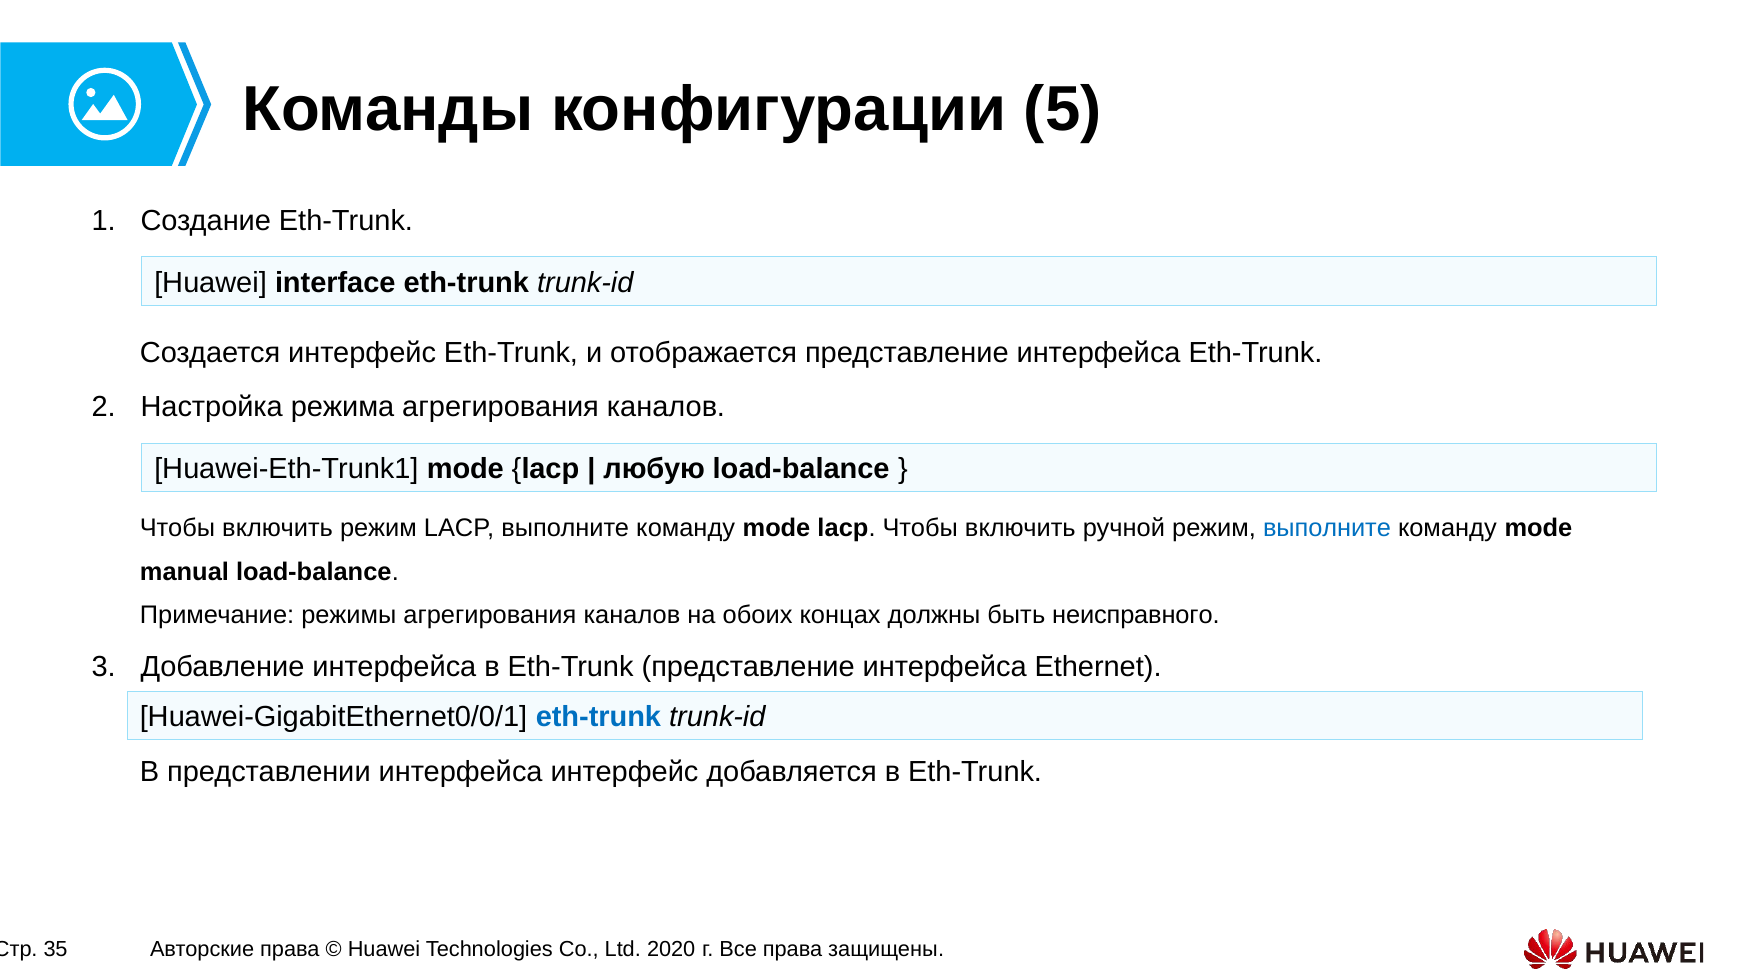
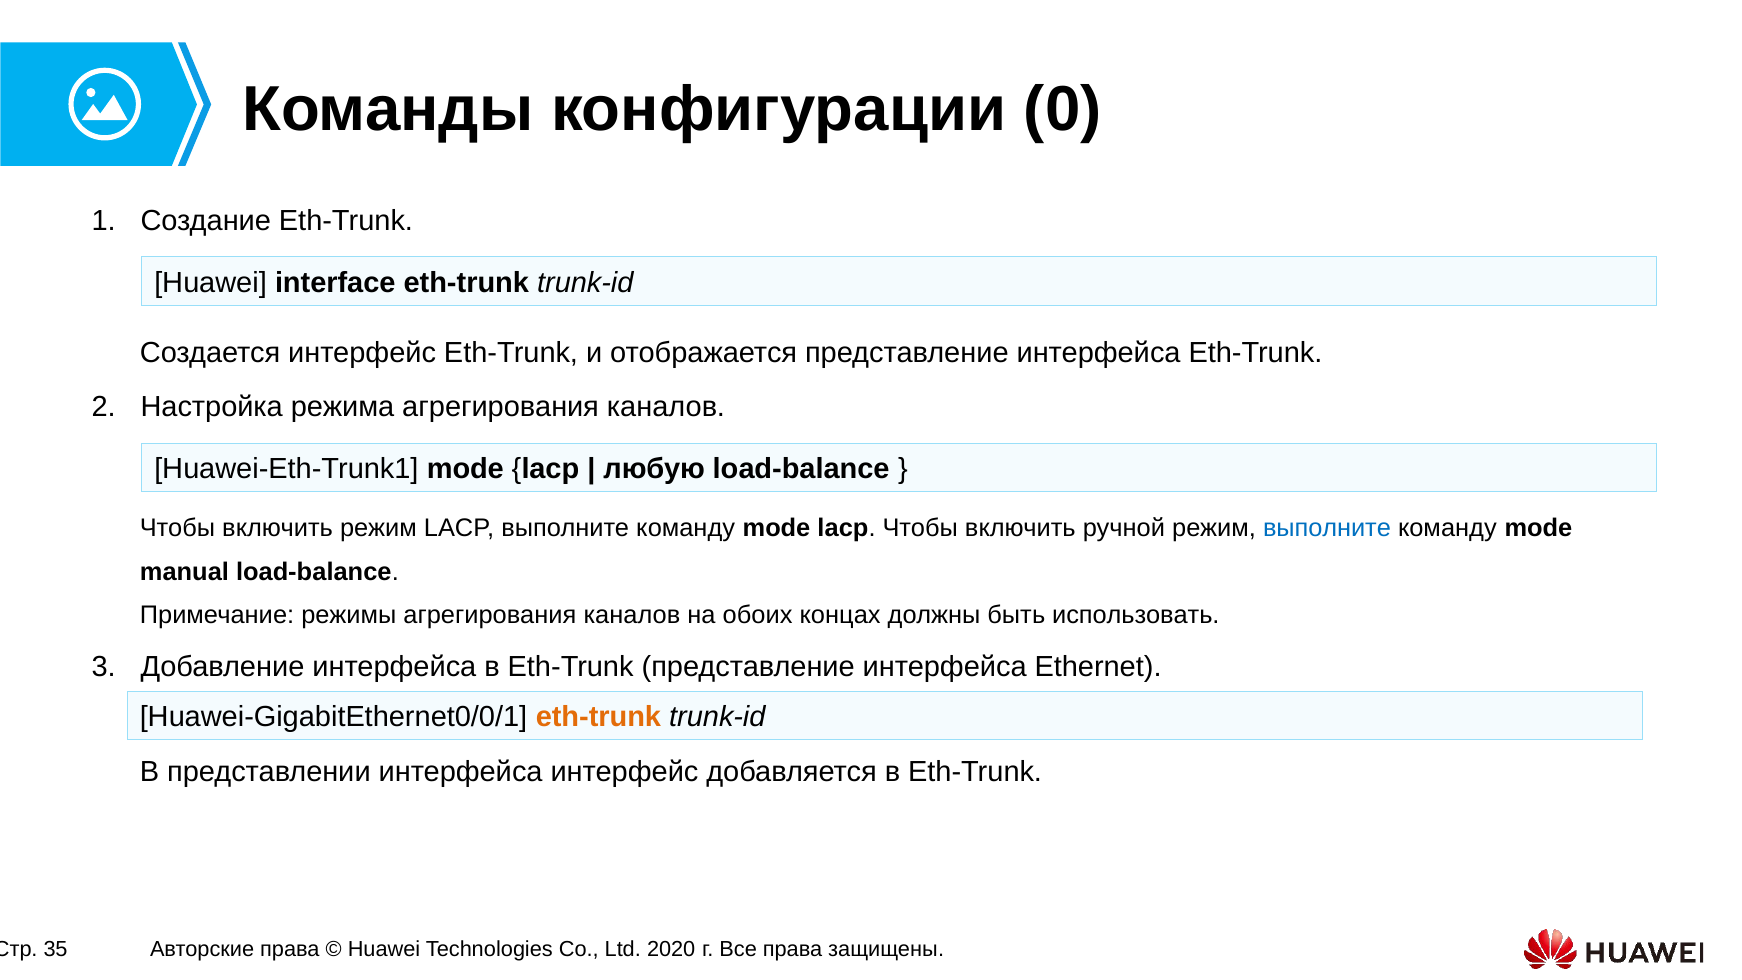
5: 5 -> 0 (1063, 110)
неисправного: неисправного -> использовать (1136, 615)
eth-trunk colour: blue -> orange (598, 717)
